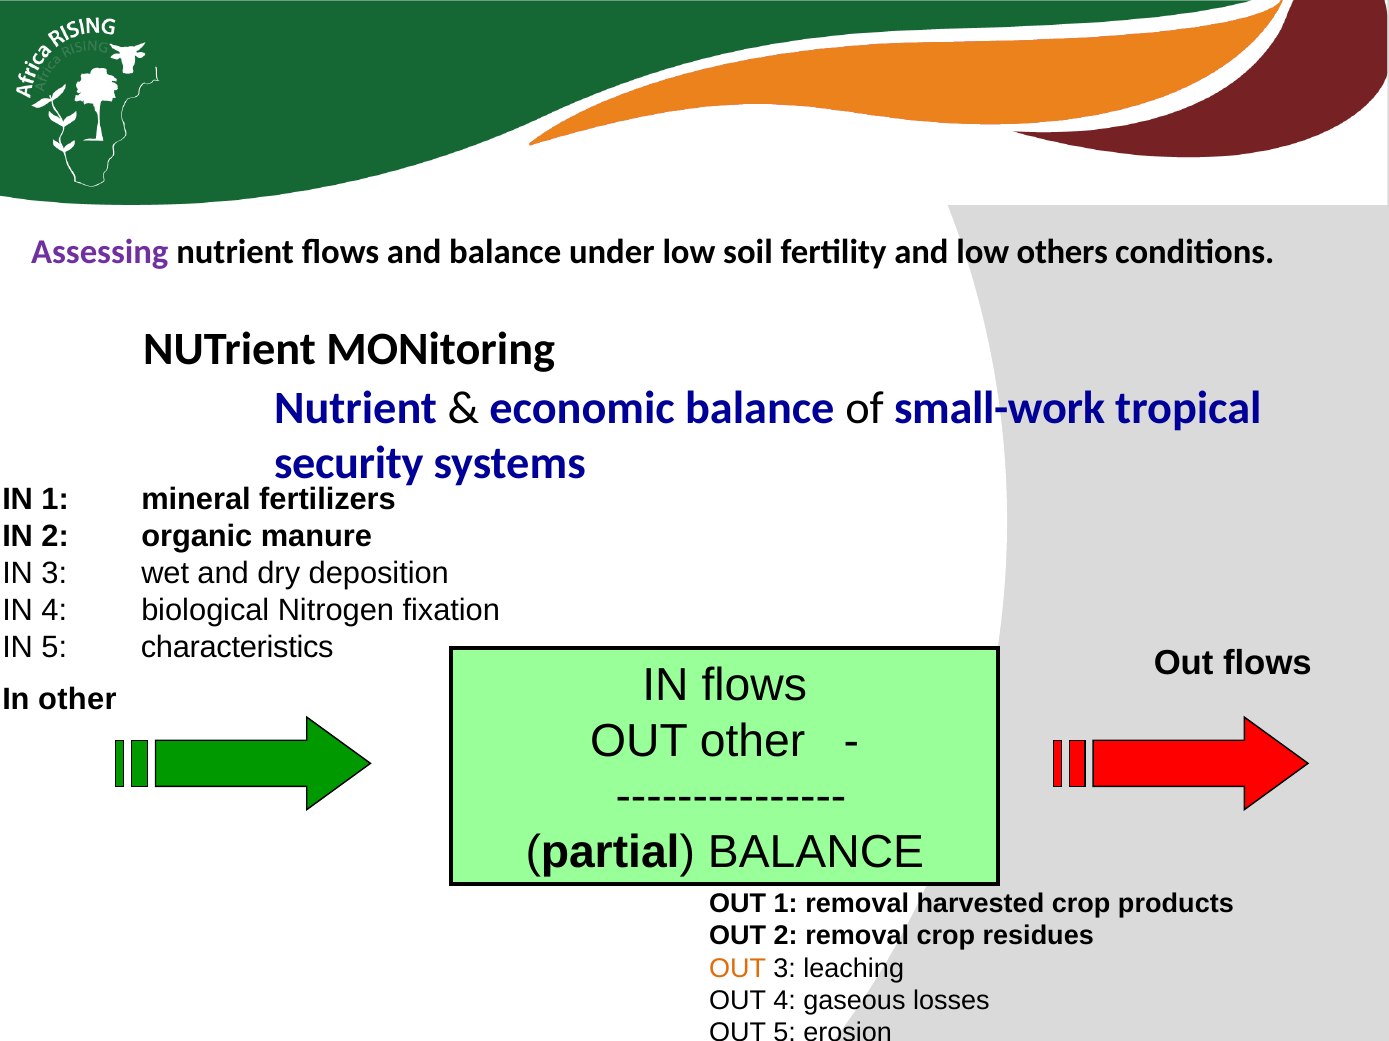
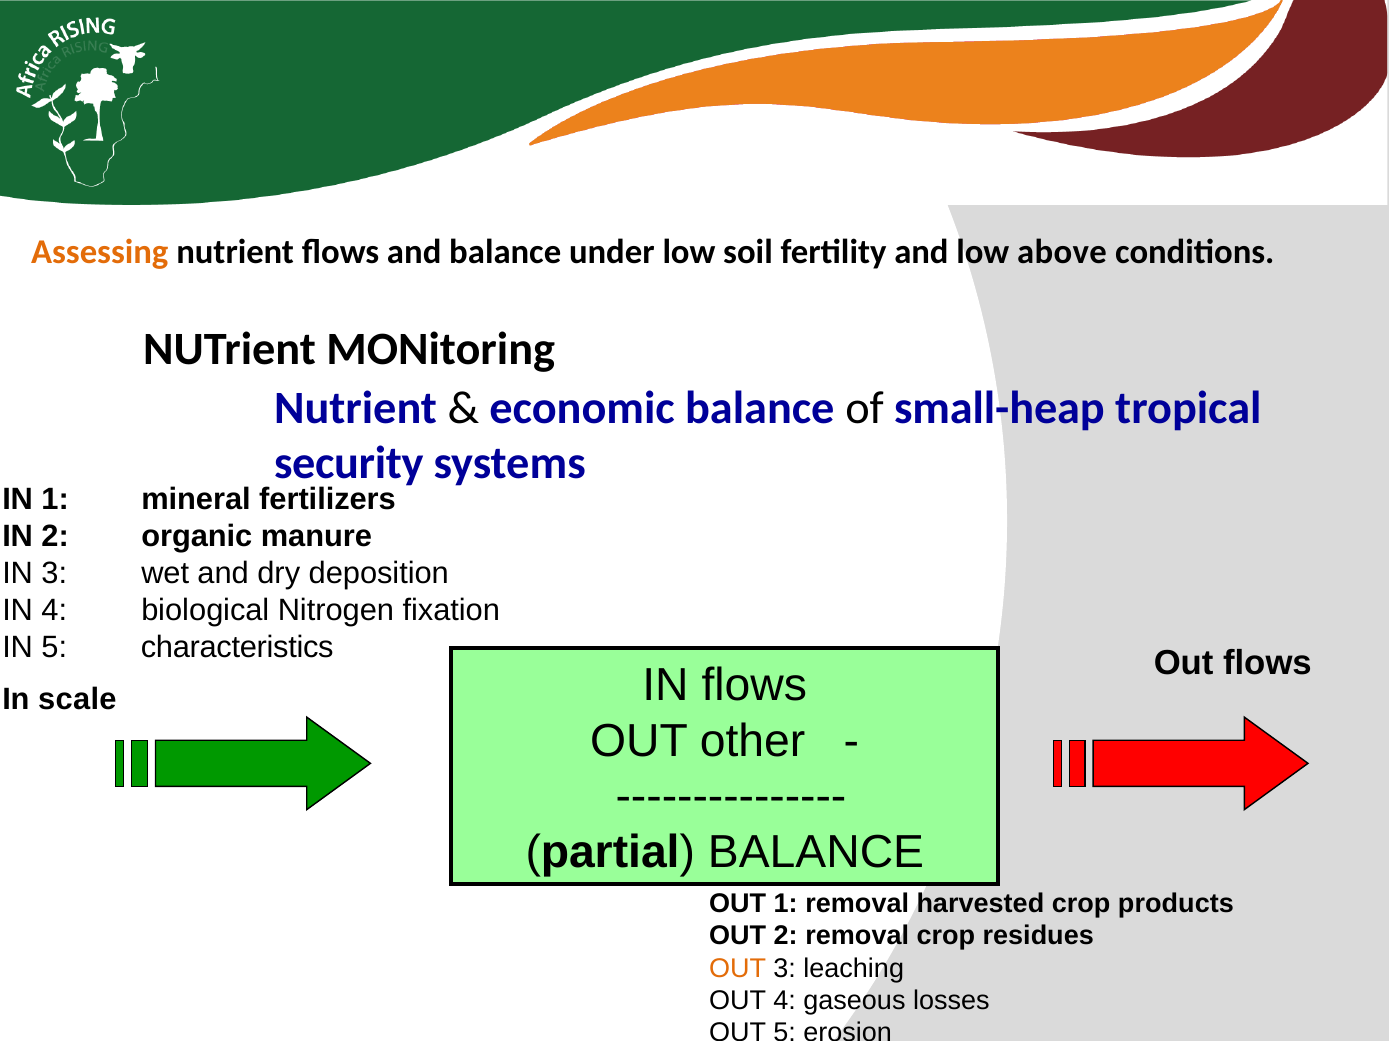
Assessing colour: purple -> orange (100, 252)
others: others -> above (1062, 252)
small-work: small-work -> small-heap (999, 408)
In other: other -> scale (77, 700)
